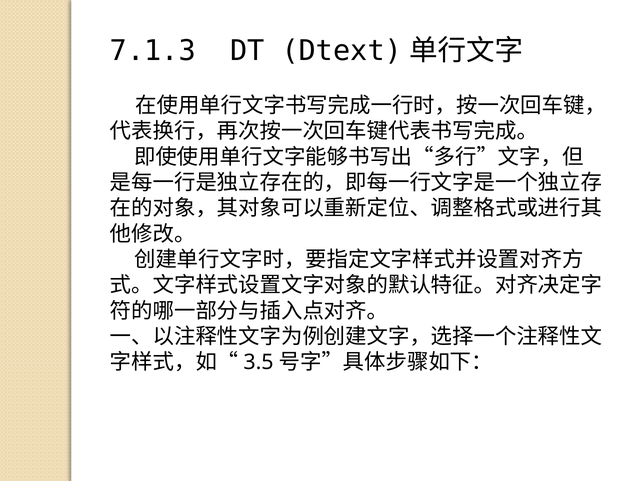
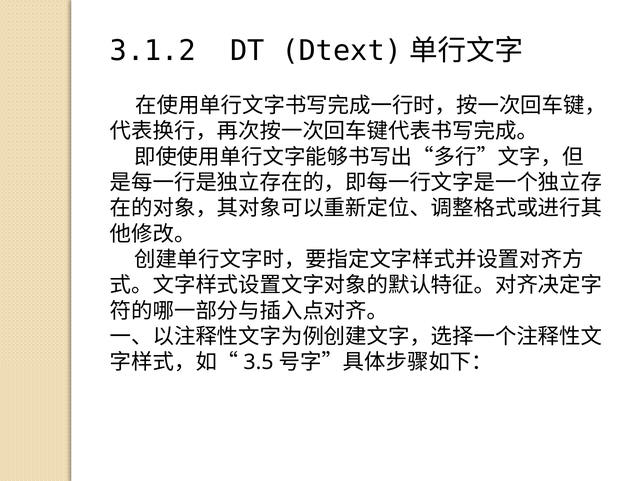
7.1.3: 7.1.3 -> 3.1.2 (153, 51)
